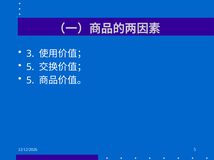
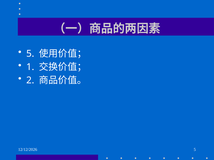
3: 3 -> 5 (30, 54)
5: 5 -> 1 (30, 67)
5: 5 -> 2 (30, 80)
